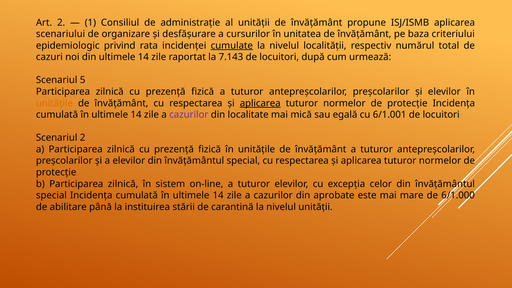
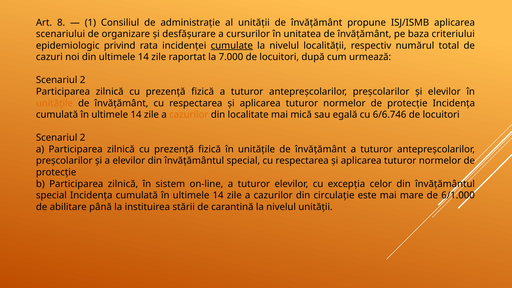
Art 2: 2 -> 8 (61, 23)
7.143: 7.143 -> 7.000 (231, 57)
5: 5 -> 2 (83, 80)
aplicarea underline: present -> none (260, 103)
cazurilor colour: purple -> orange (189, 115)
6/1.001: 6/1.001 -> 6/6.746 (390, 115)
aprobate: aprobate -> circulație (334, 195)
